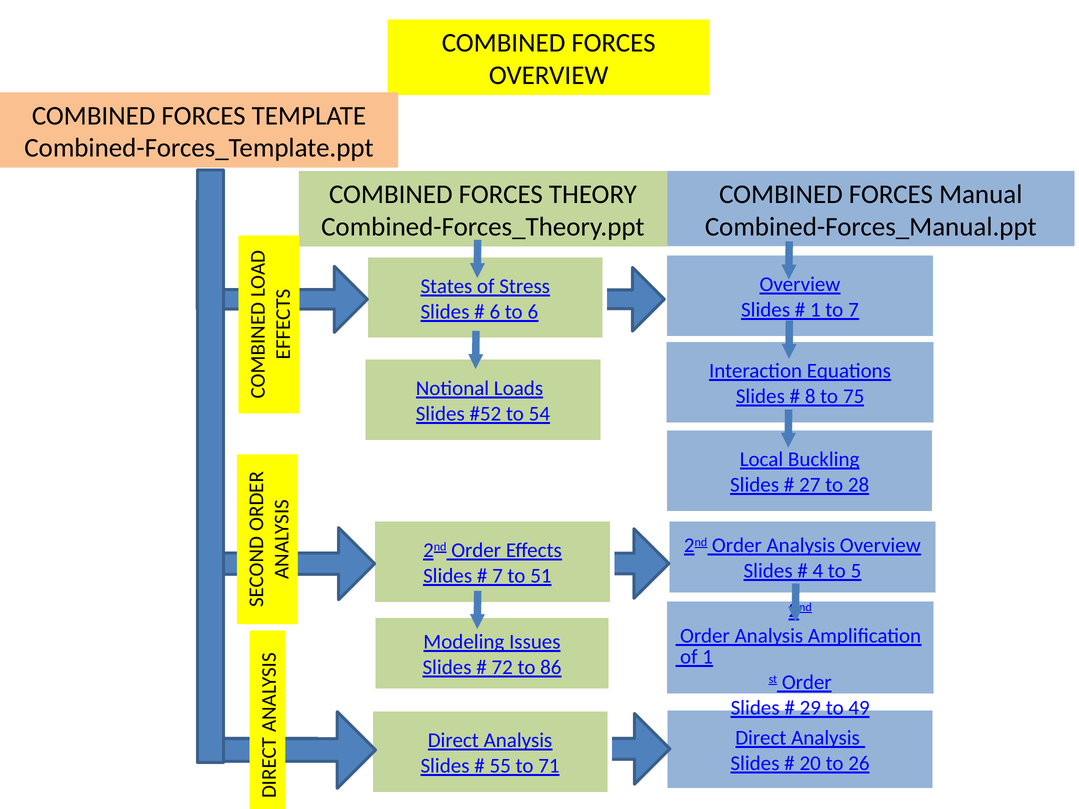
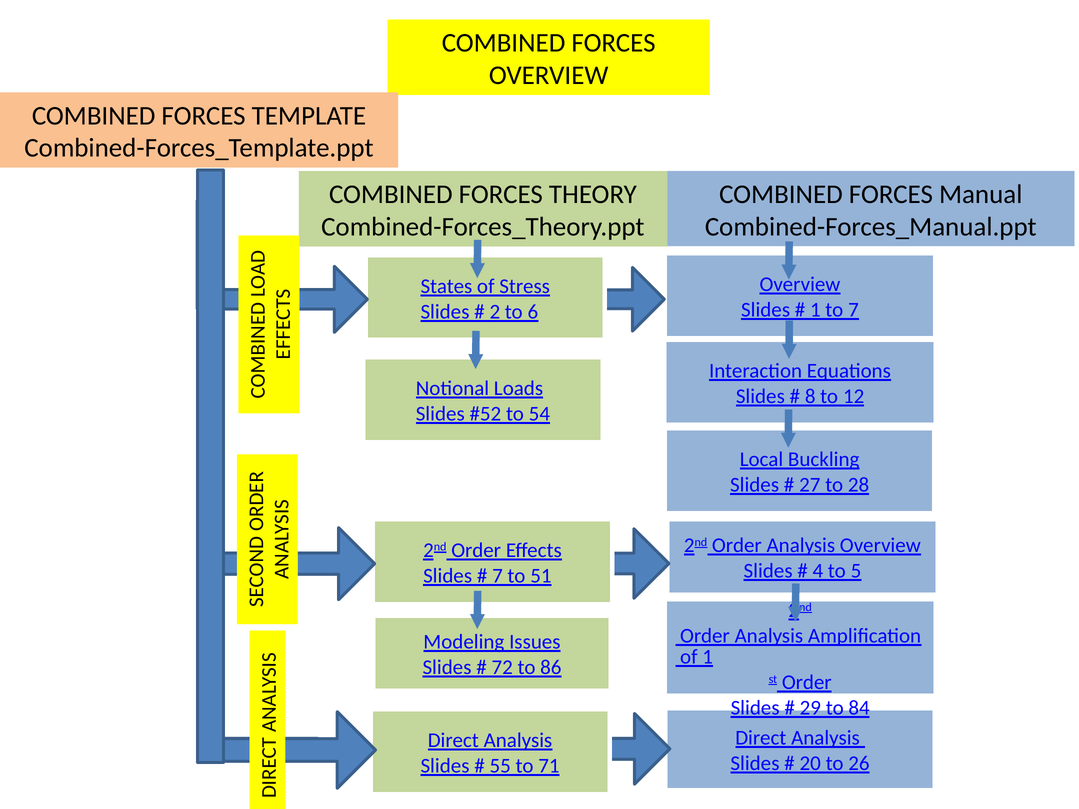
6: 6 -> 2 (495, 312)
75: 75 -> 12 (854, 396)
49: 49 -> 84 (859, 708)
